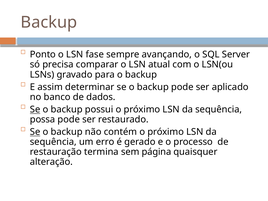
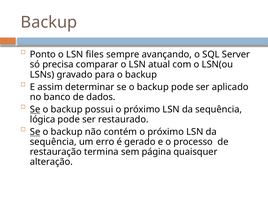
fase: fase -> files (95, 54)
possa: possa -> lógica (43, 119)
